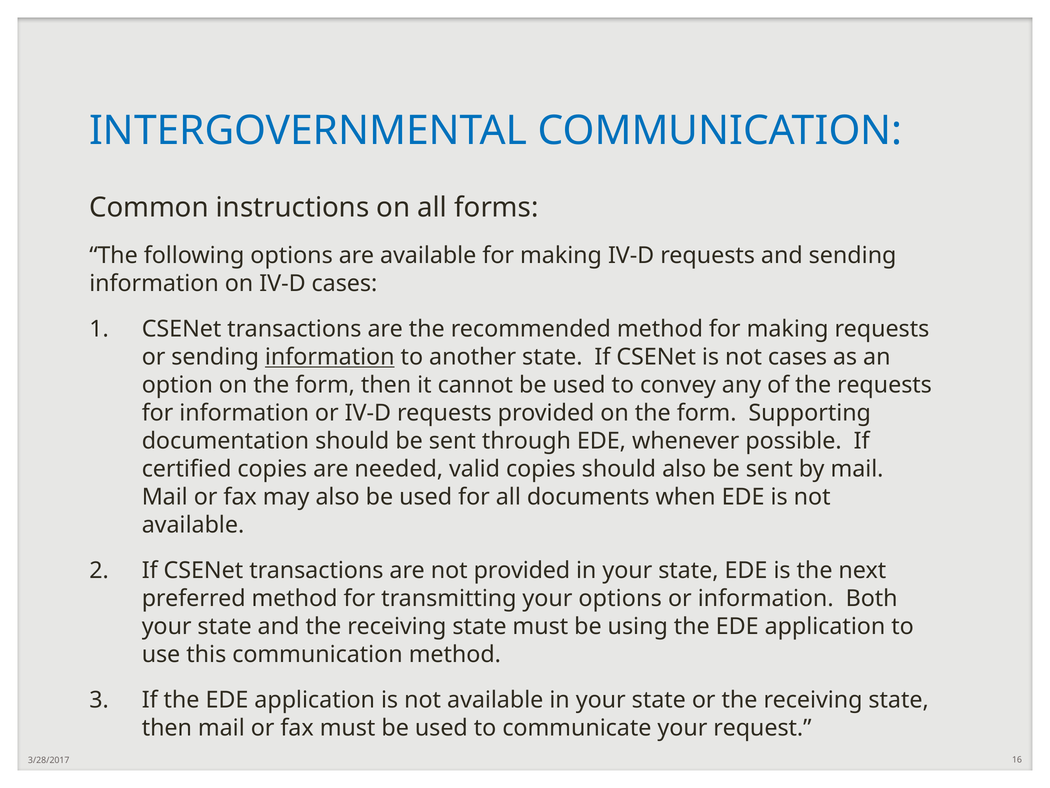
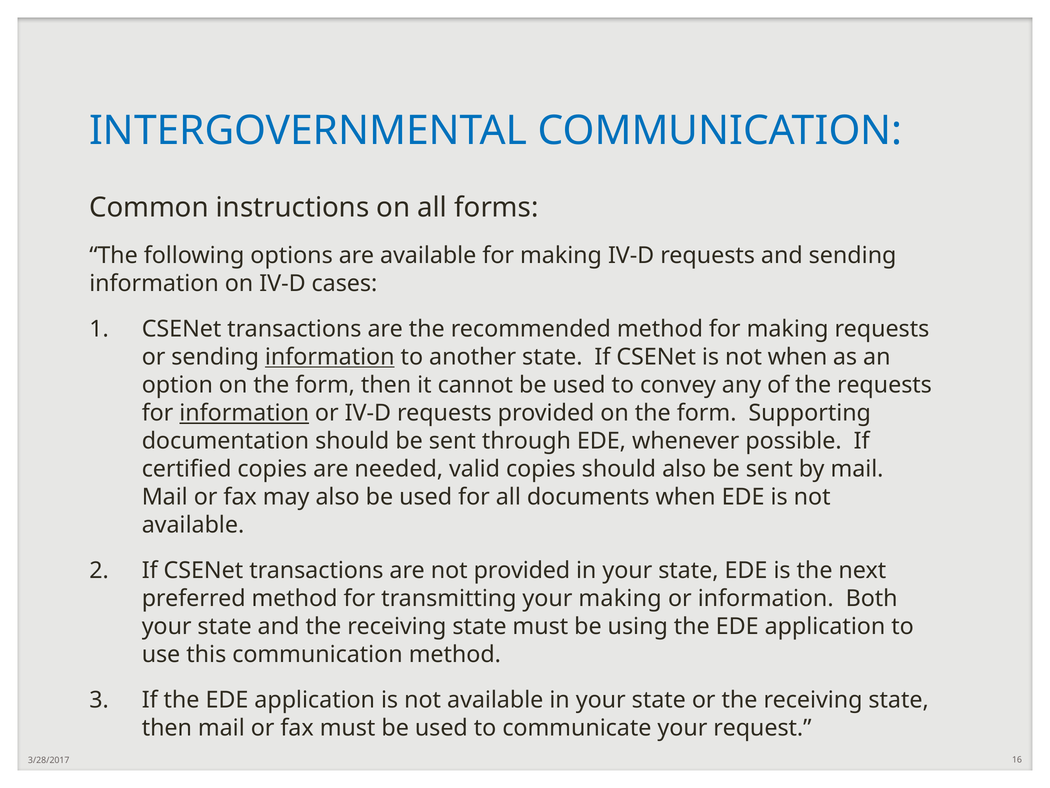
not cases: cases -> when (798, 357)
information underline: none -> present (244, 413)
your options: options -> making (620, 598)
